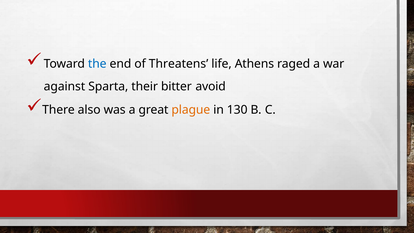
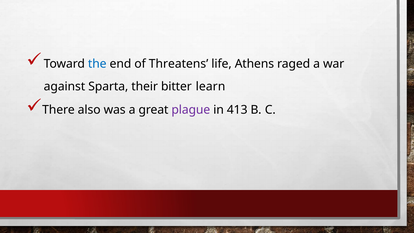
avoid: avoid -> learn (210, 87)
plague colour: orange -> purple (191, 110)
130: 130 -> 413 (237, 110)
